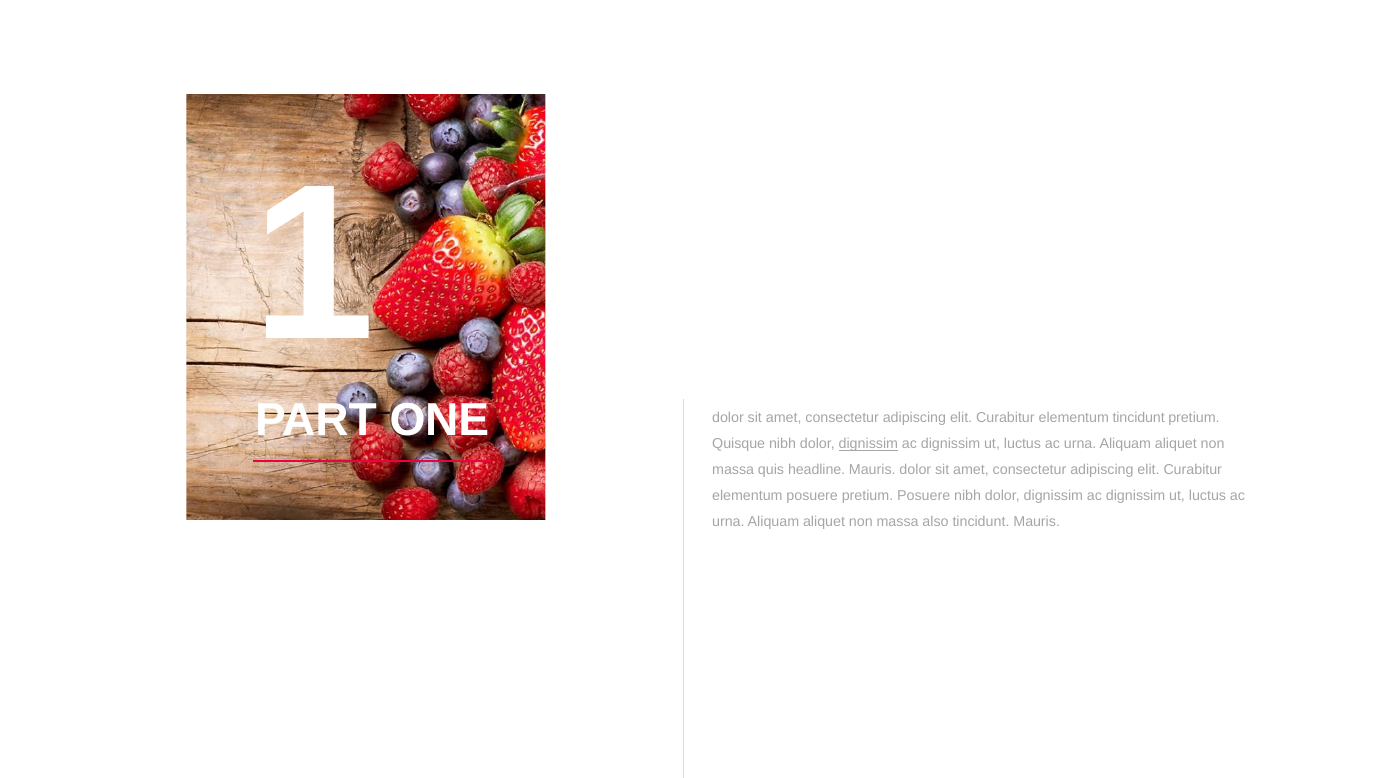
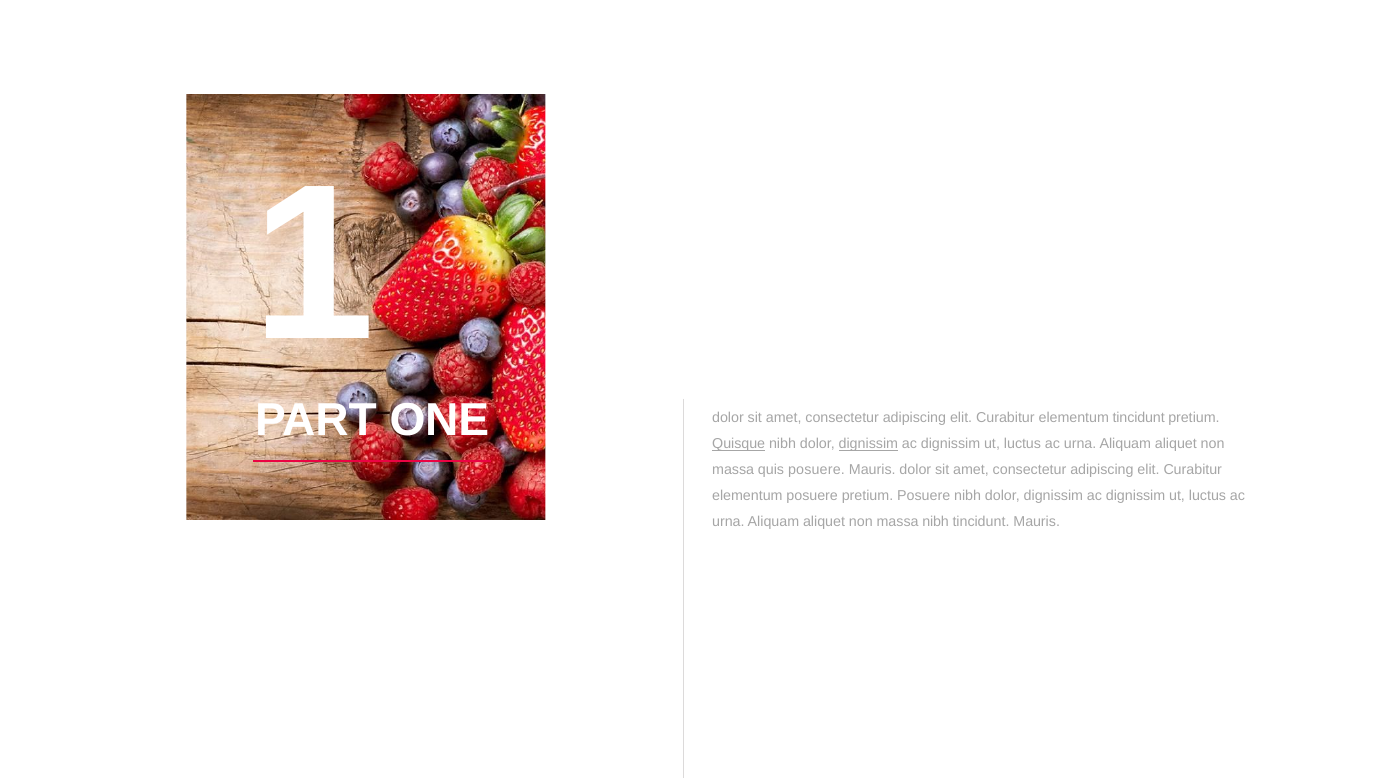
Quisque underline: none -> present (739, 444)
quis headline: headline -> posuere (816, 469)
massa also: also -> nibh (936, 521)
